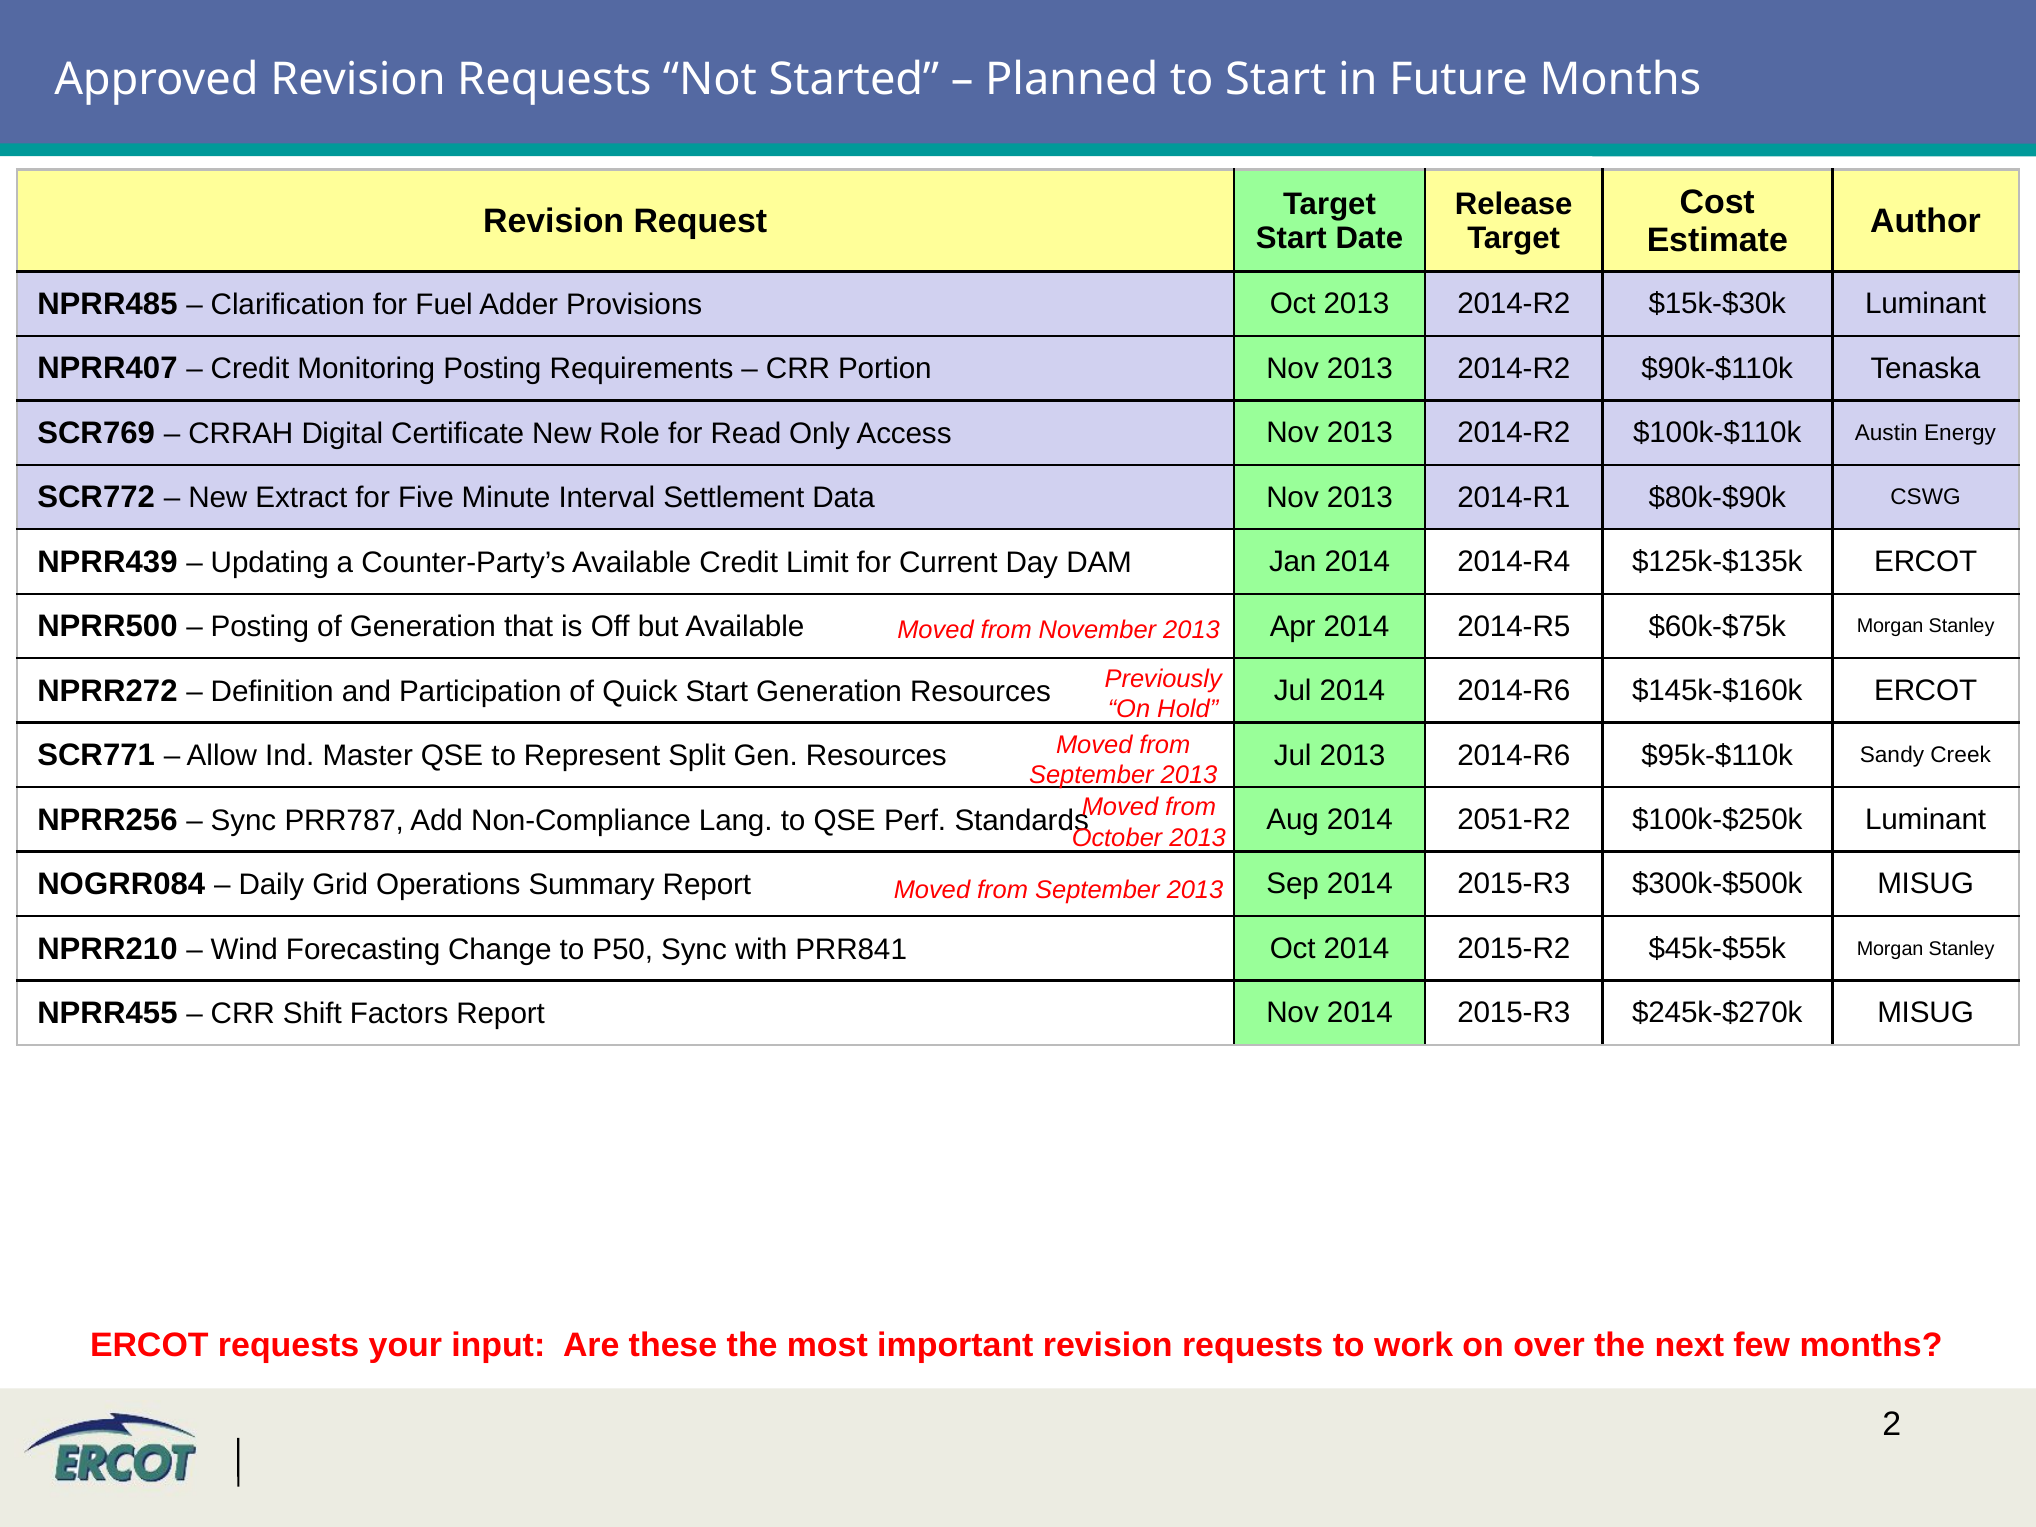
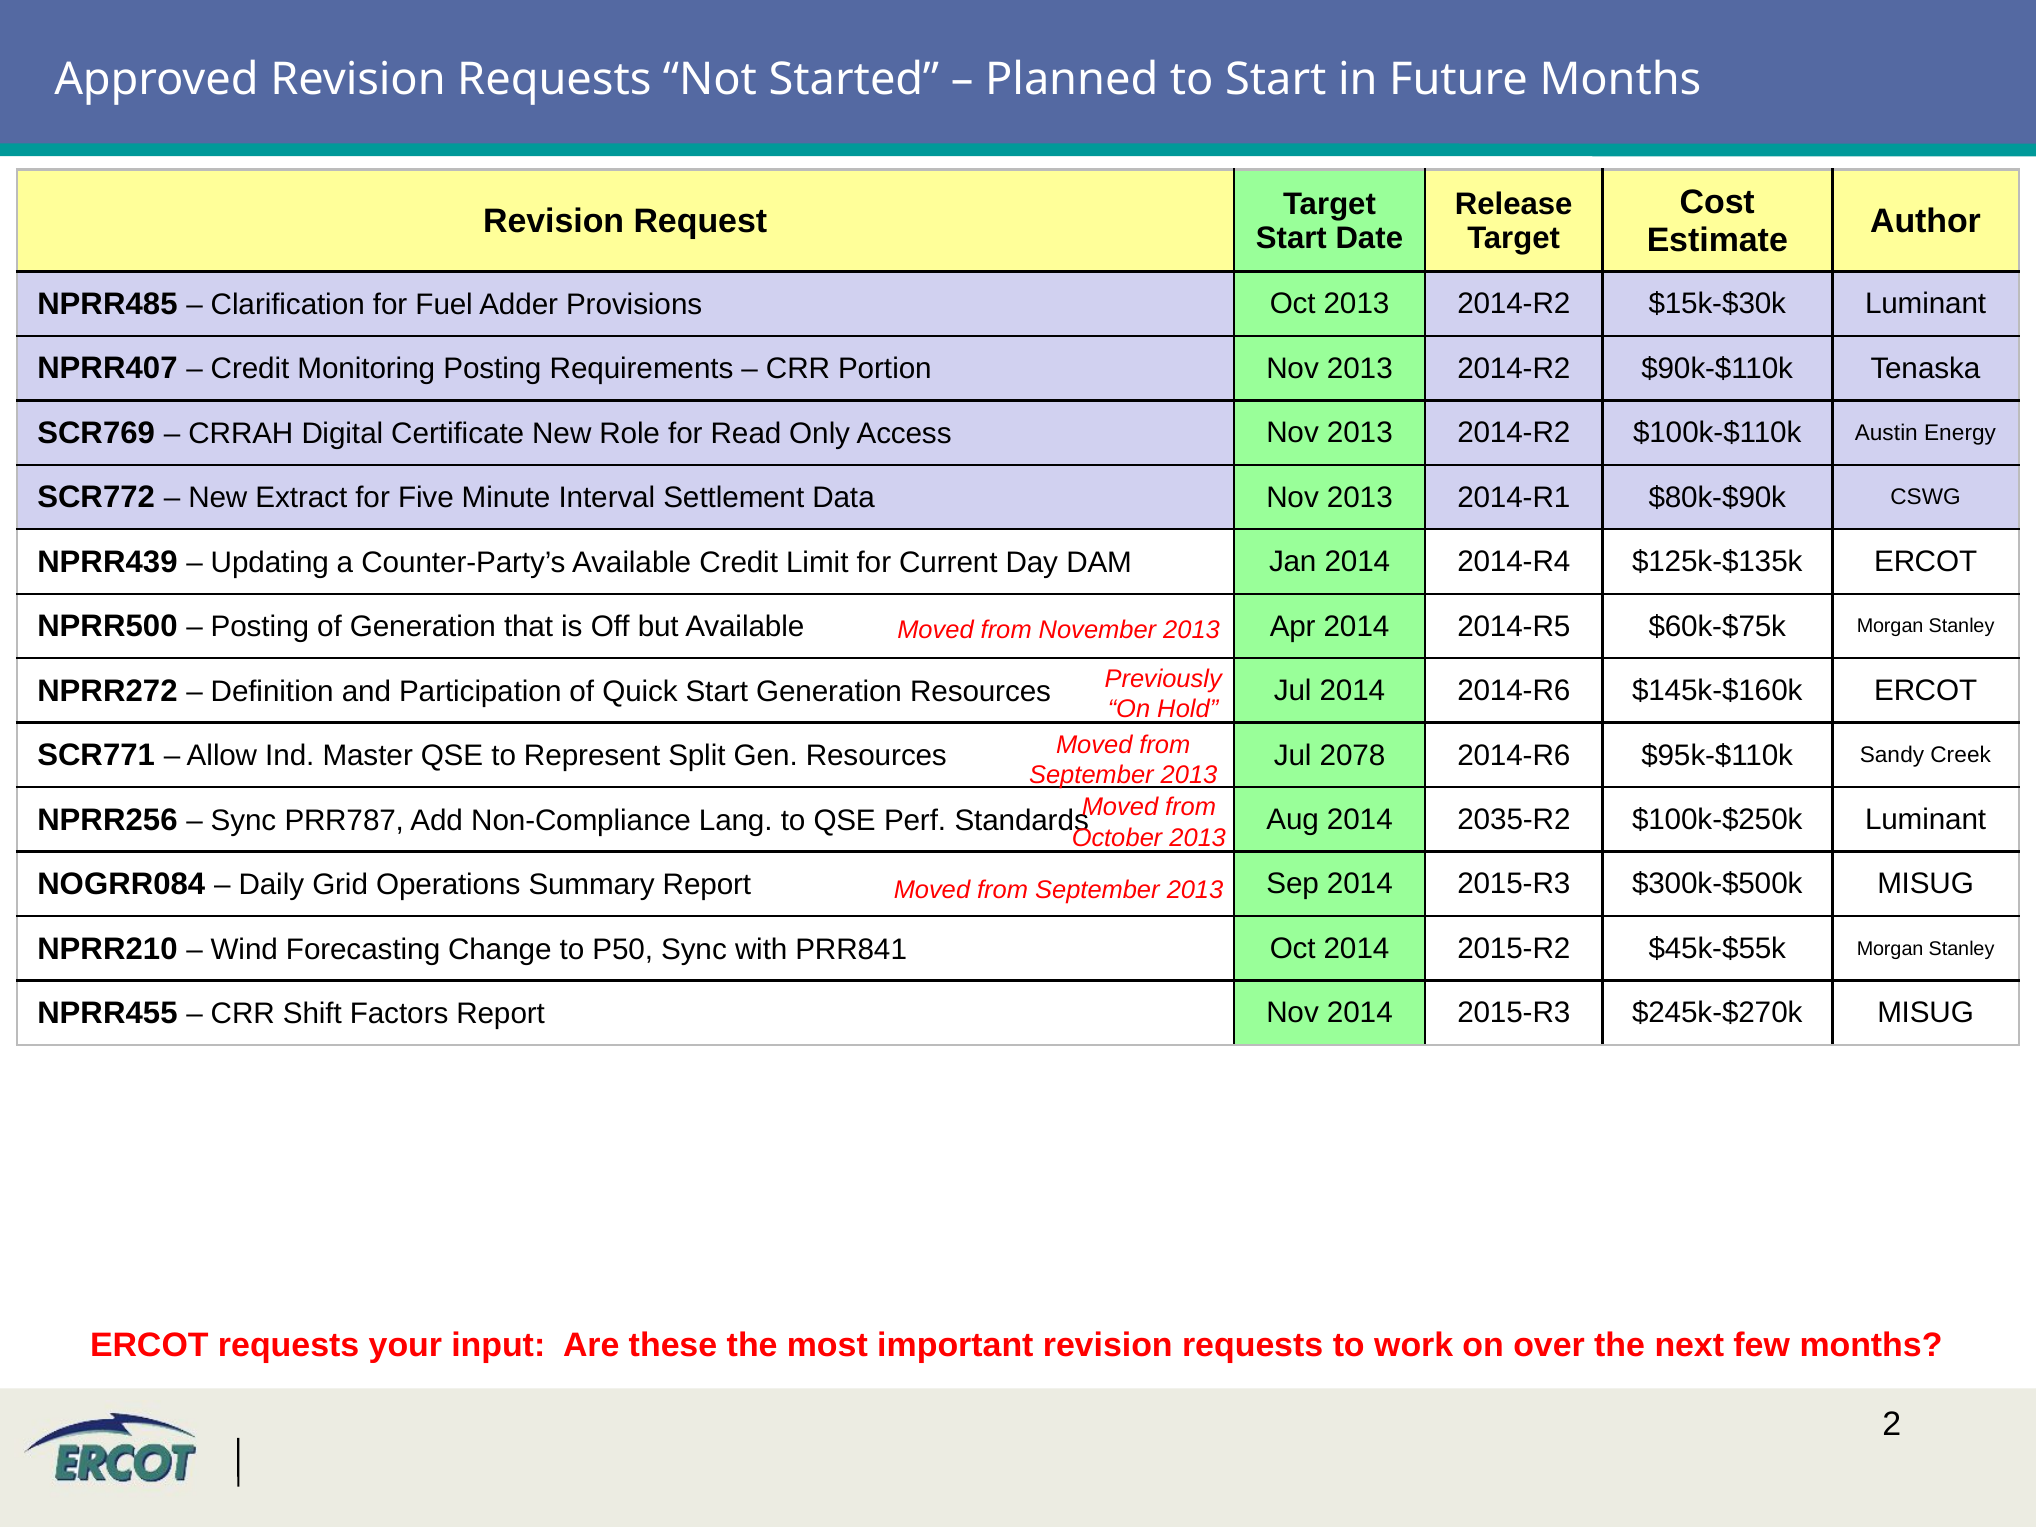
Jul 2013: 2013 -> 2078 (1352, 755)
2051-R2: 2051-R2 -> 2035-R2 (1514, 820)
